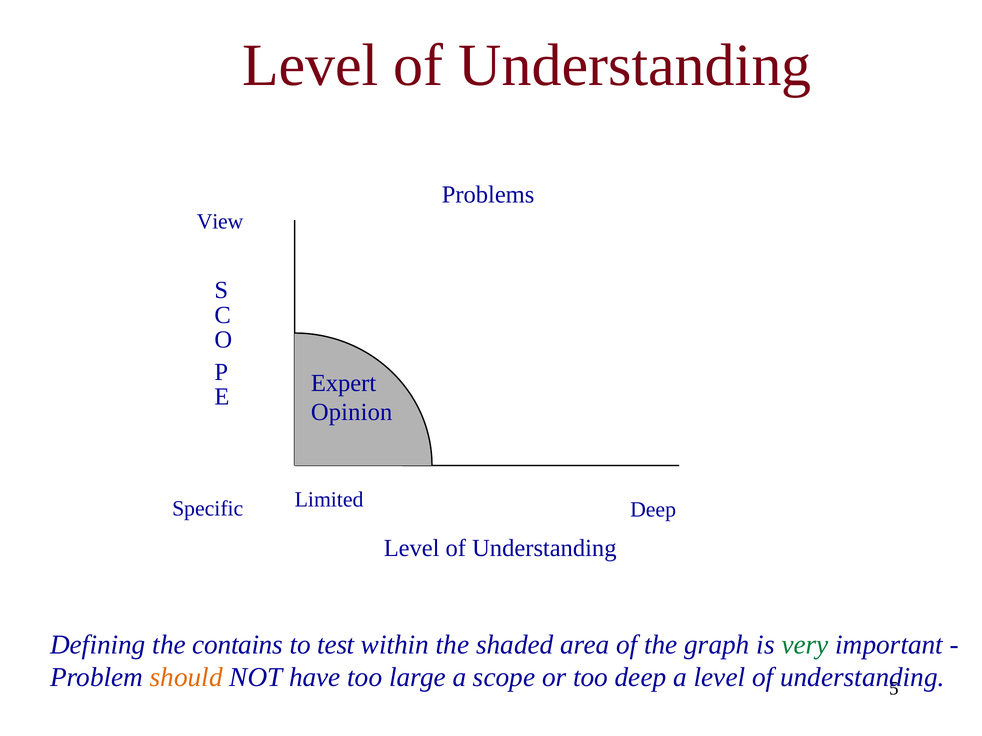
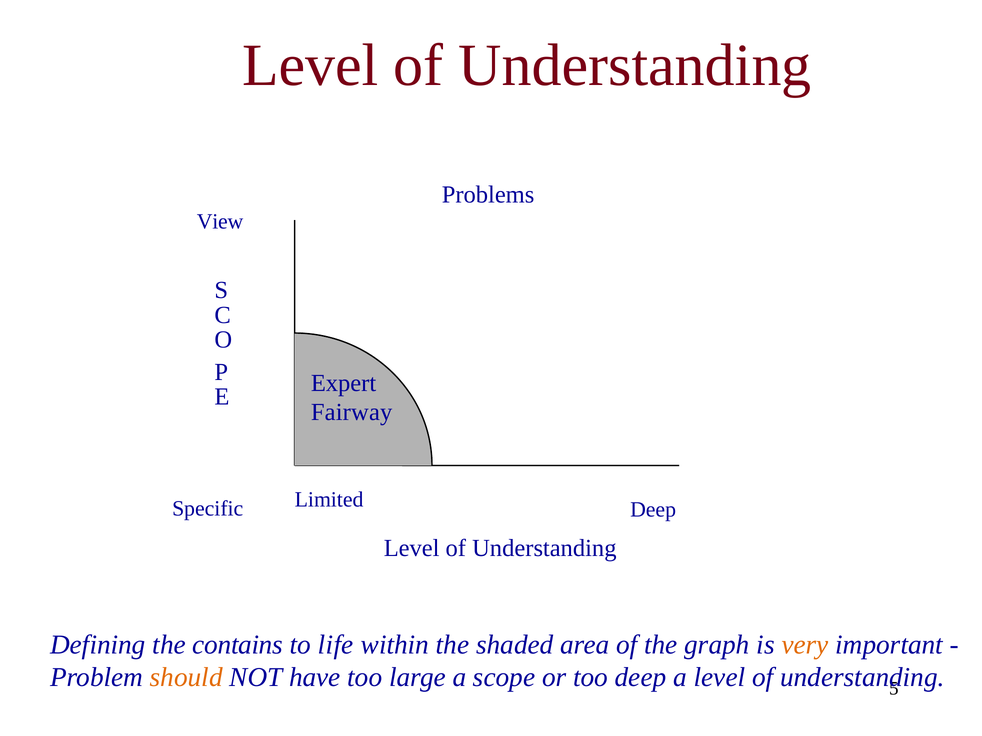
Opinion: Opinion -> Fairway (352, 413)
test: test -> life (336, 645)
very colour: green -> orange (805, 645)
